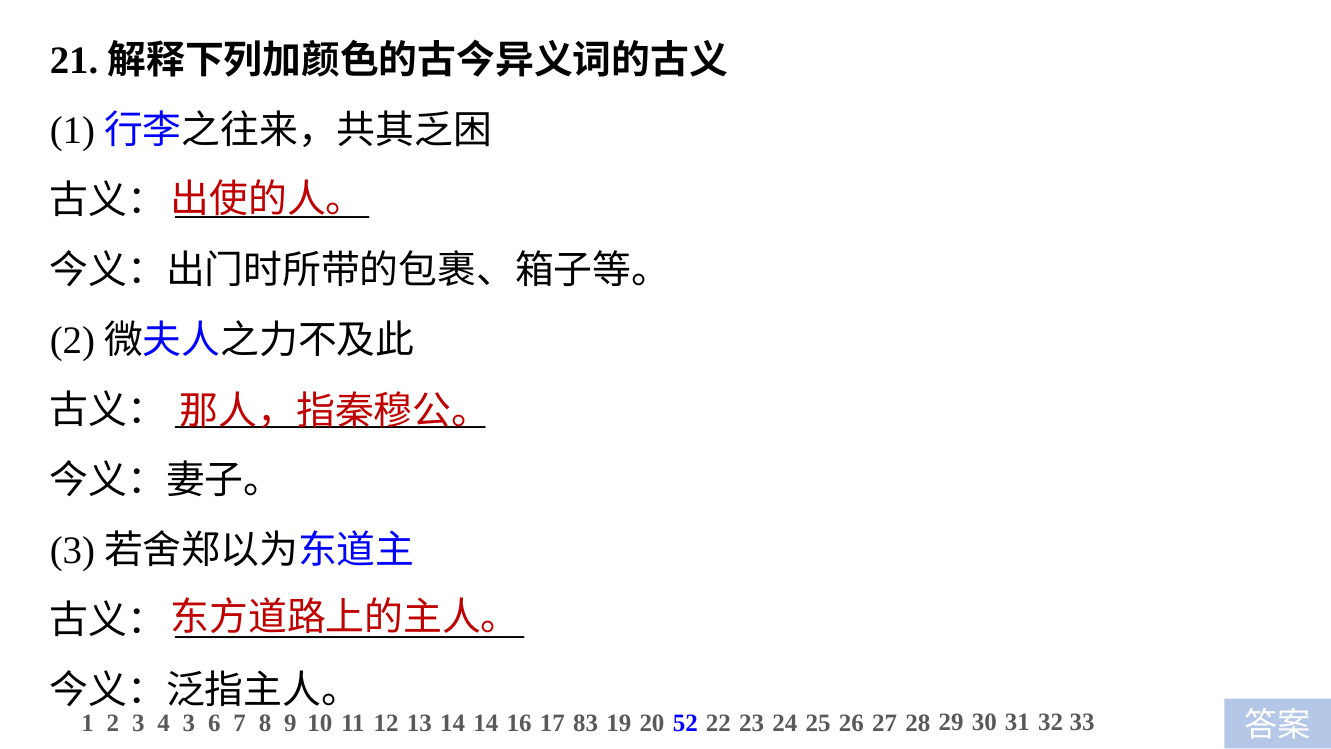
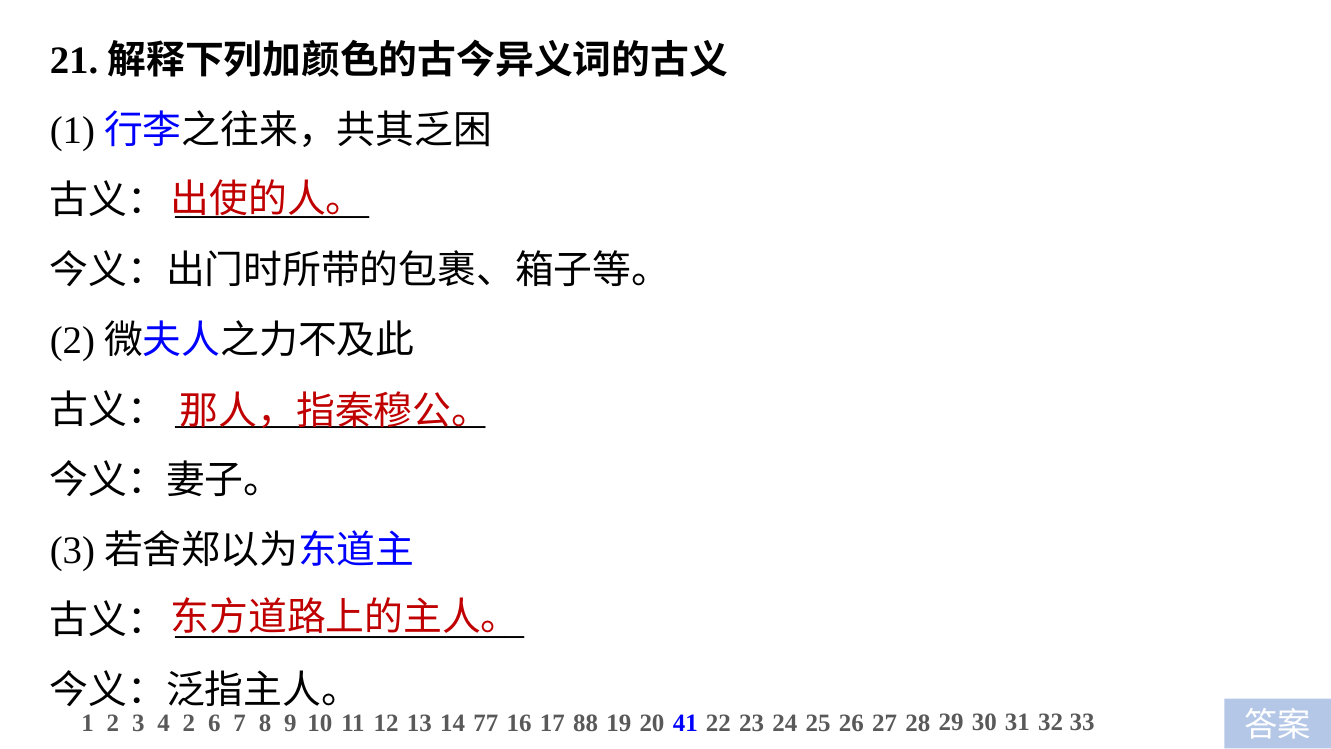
4 3: 3 -> 2 (189, 723)
14 14: 14 -> 77 (486, 723)
83: 83 -> 88 (586, 723)
52: 52 -> 41 (685, 723)
